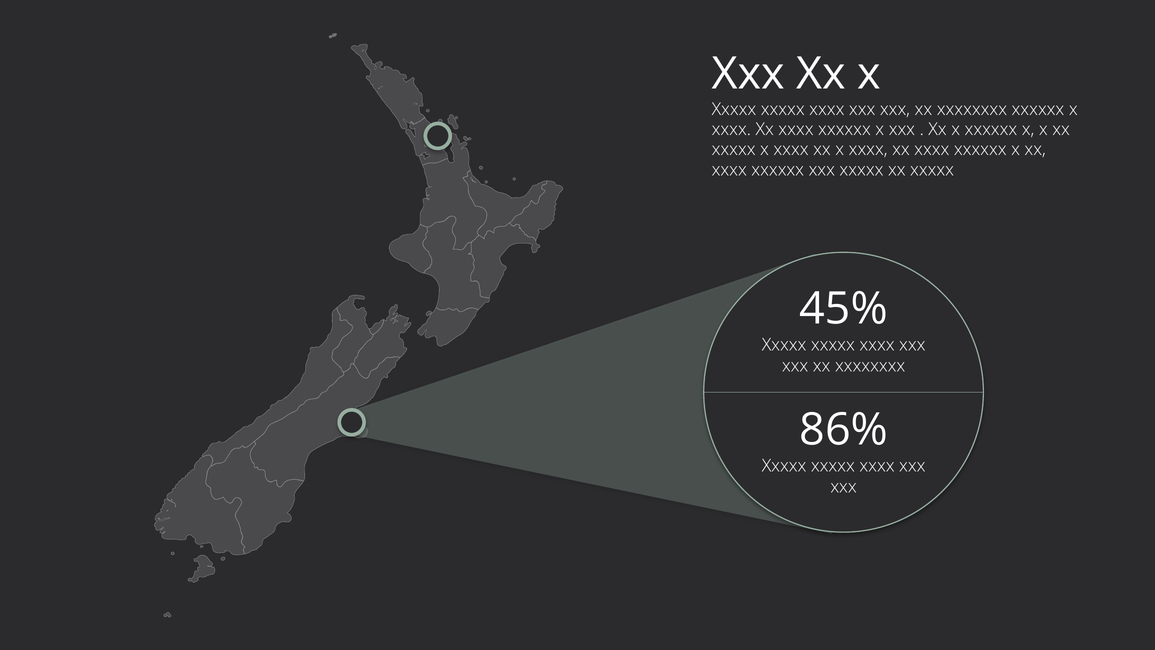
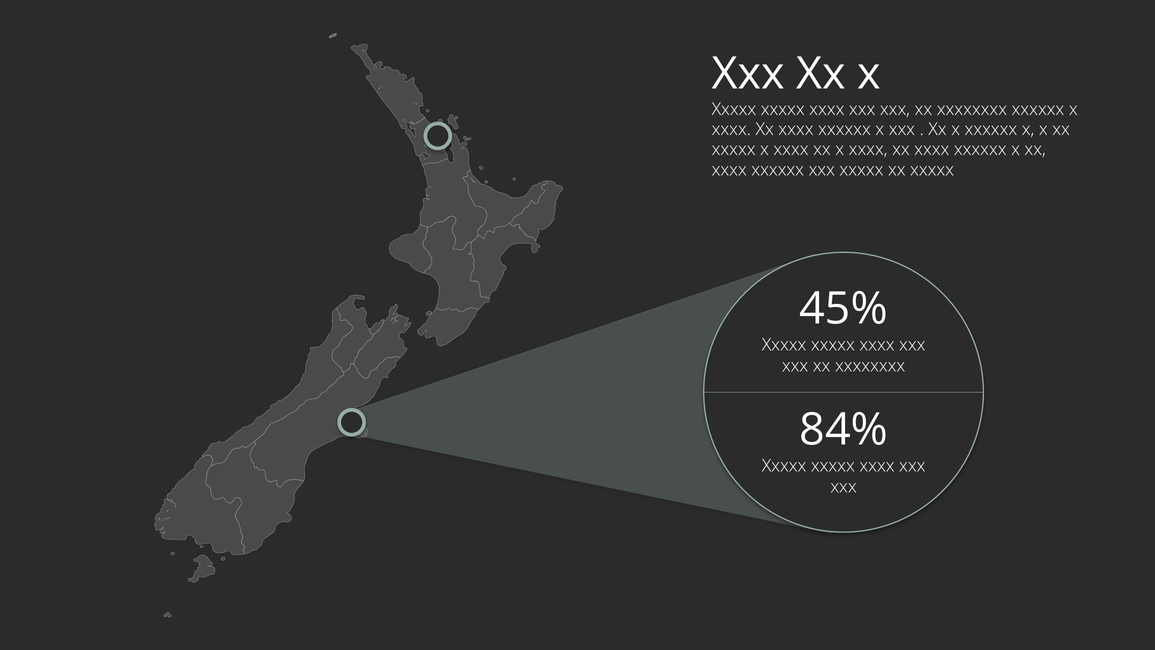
86%: 86% -> 84% (844, 430)
